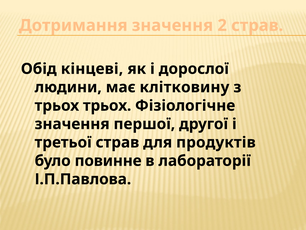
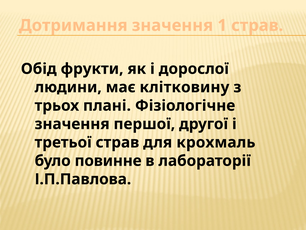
2: 2 -> 1 (222, 25)
кінцеві: кінцеві -> фрукти (92, 69)
трьох трьох: трьох -> плані (107, 105)
продуктів: продуктів -> крохмаль (216, 142)
